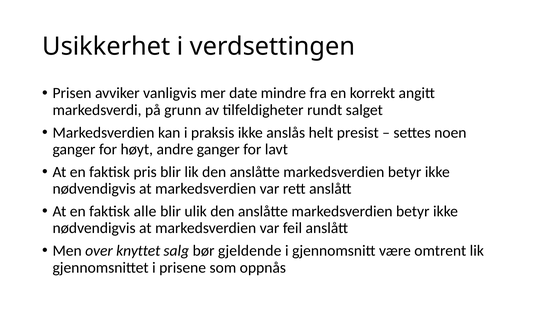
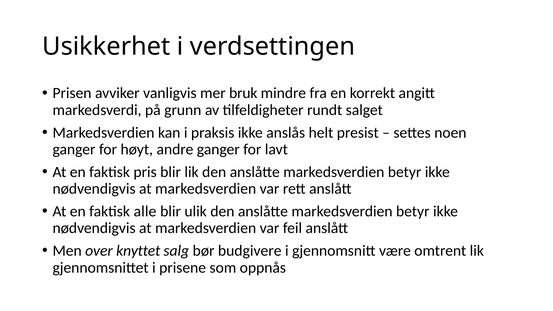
date: date -> bruk (243, 93)
gjeldende: gjeldende -> budgivere (250, 251)
